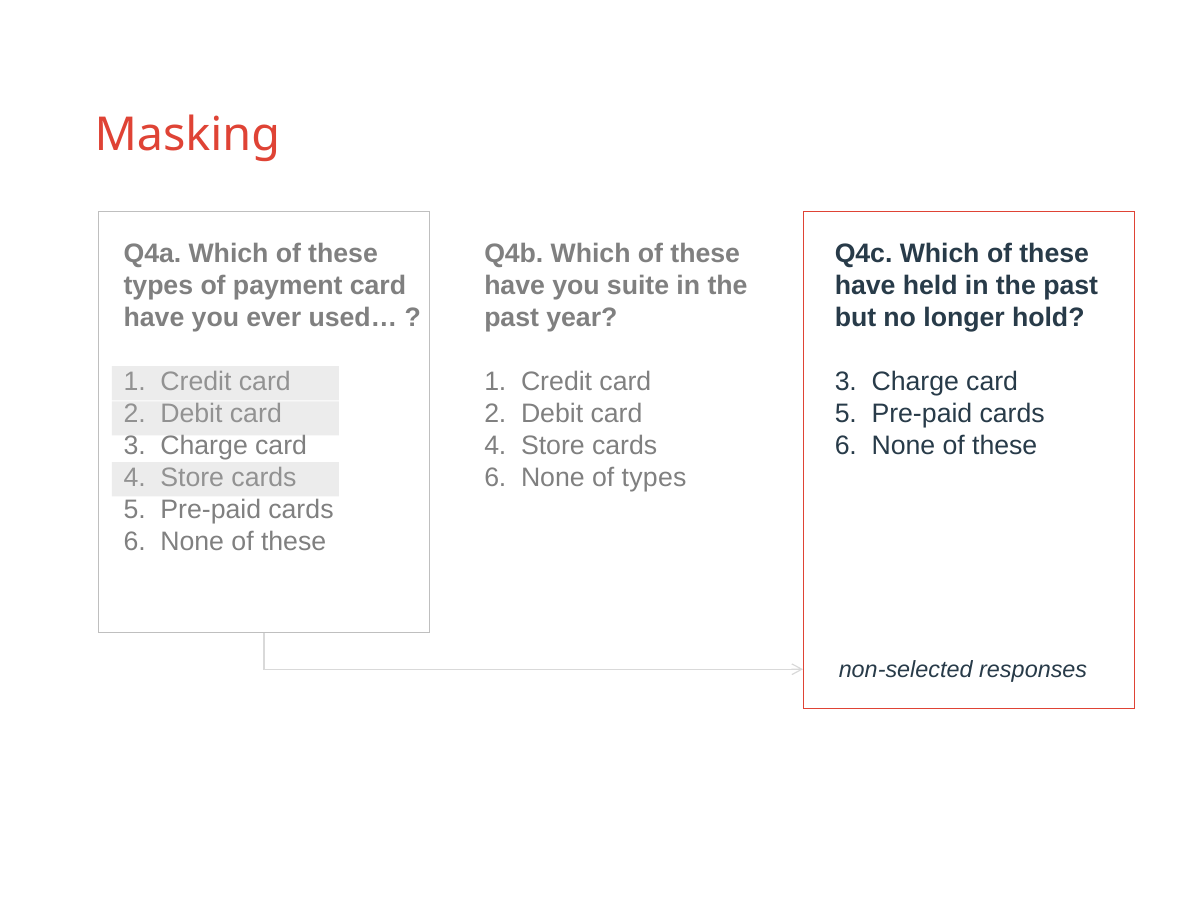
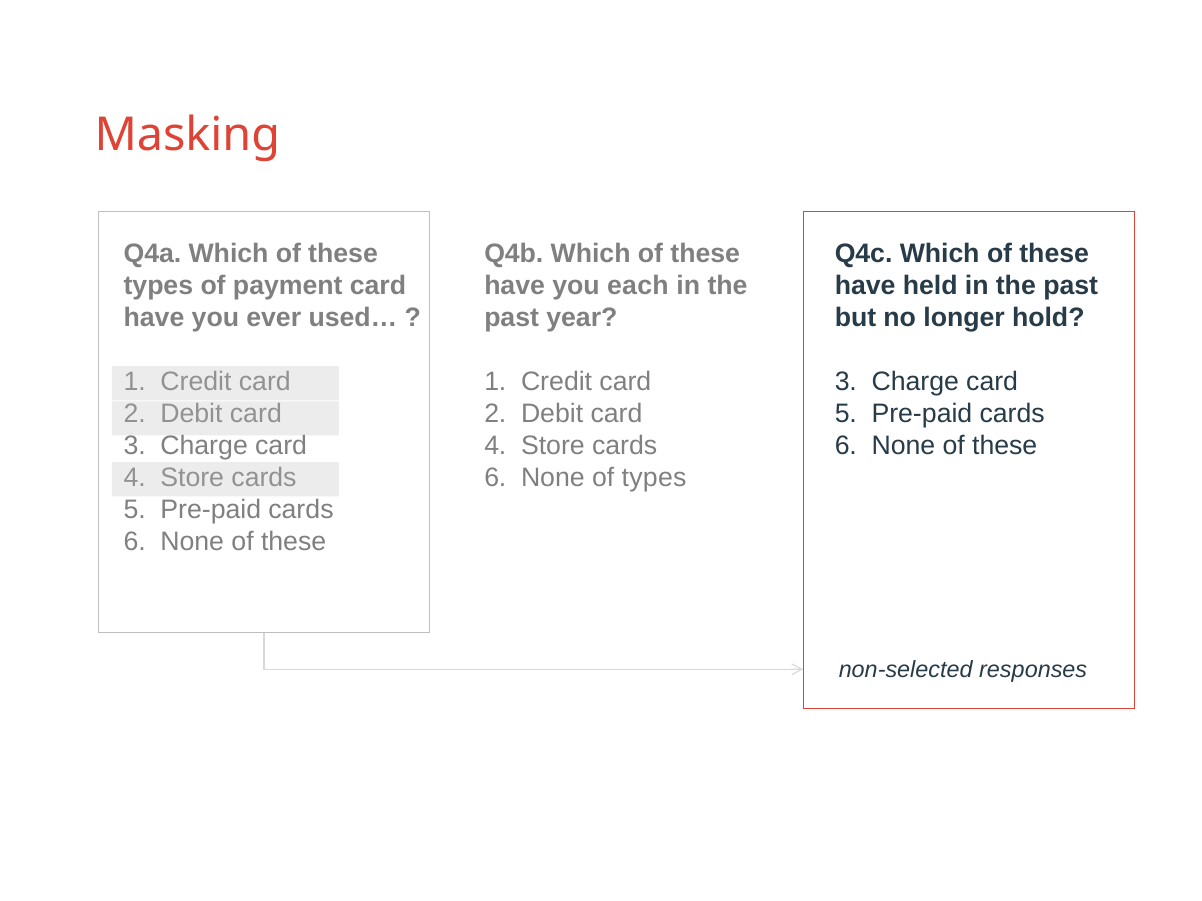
suite: suite -> each (638, 286)
